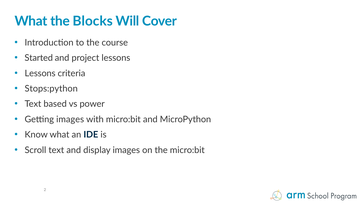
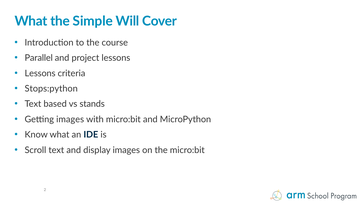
Blocks: Blocks -> Simple (93, 21)
Started: Started -> Parallel (39, 58)
power: power -> stands (92, 104)
